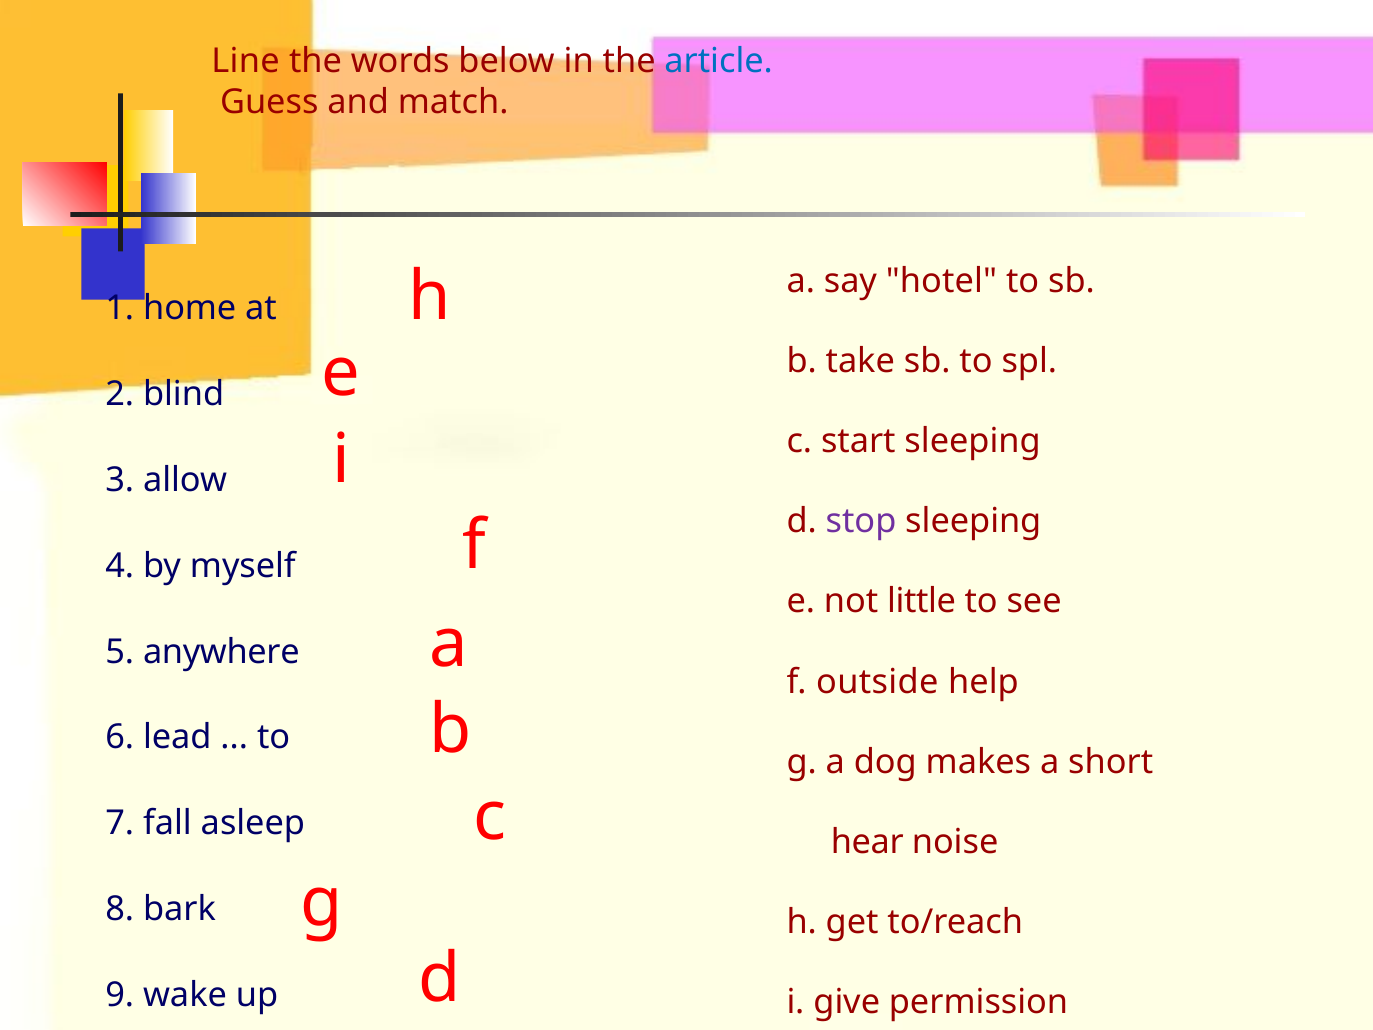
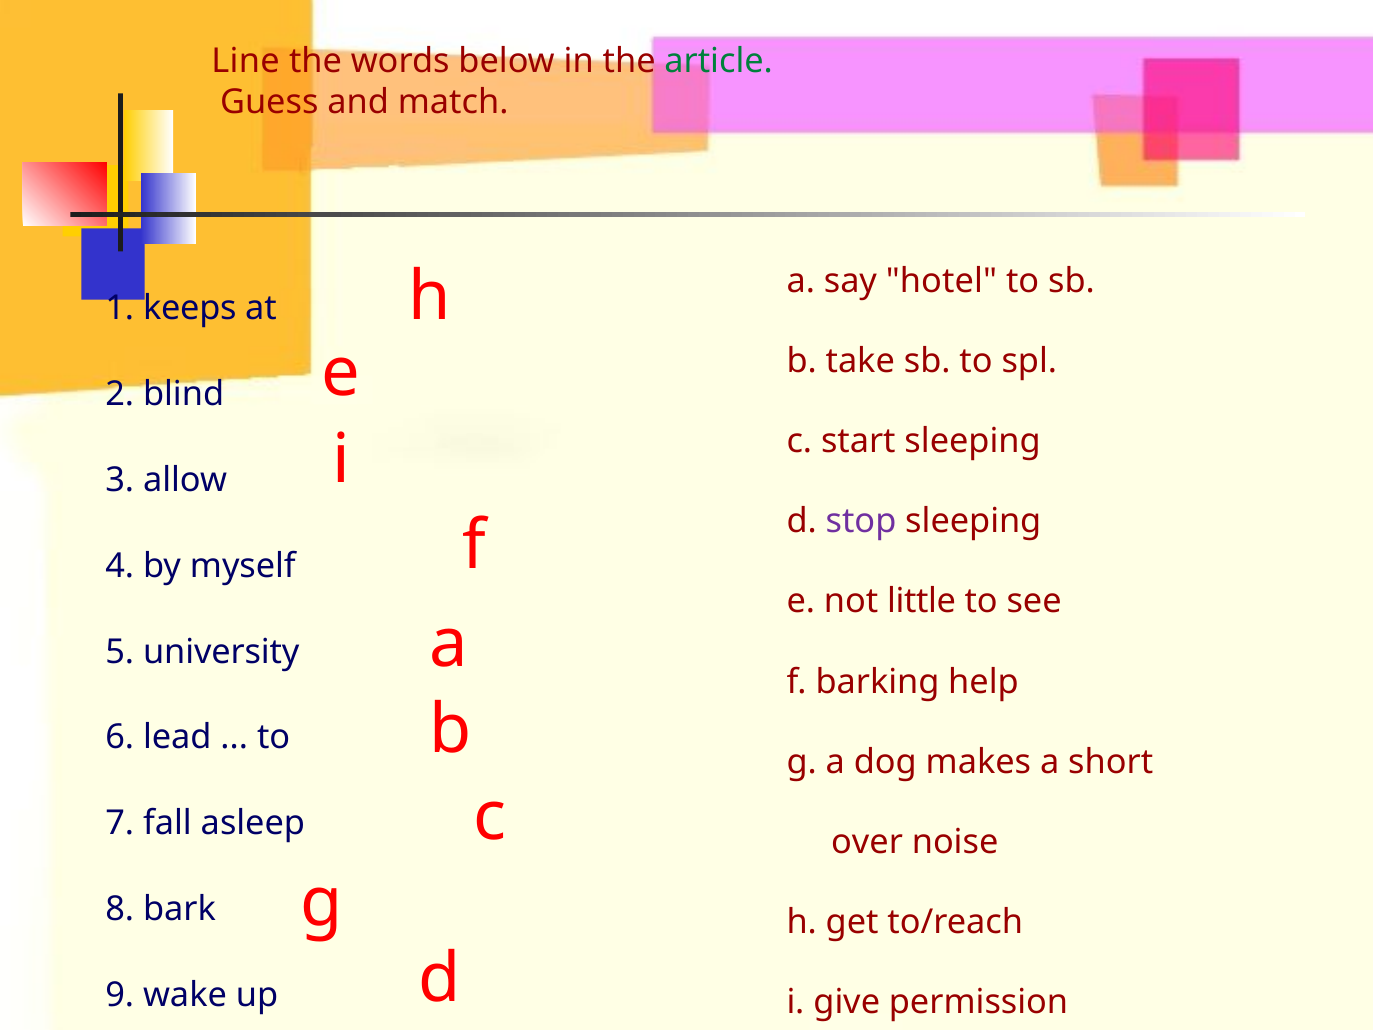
article colour: blue -> green (719, 61)
home: home -> keeps (190, 308)
anywhere: anywhere -> university (221, 652)
outside: outside -> barking (877, 682)
hear: hear -> over (867, 842)
